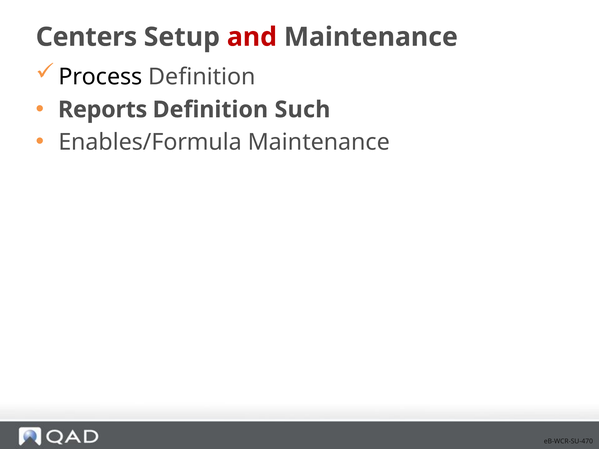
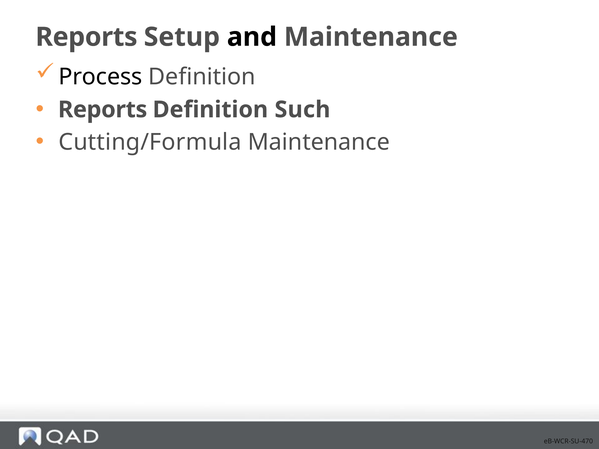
Centers: Centers -> Reports (86, 37)
and colour: red -> black (252, 37)
Enables/Formula: Enables/Formula -> Cutting/Formula (150, 142)
